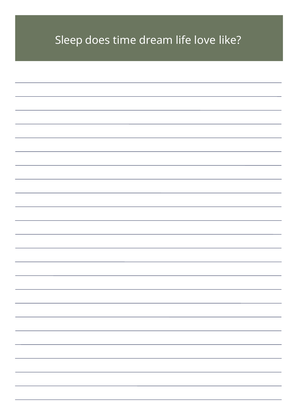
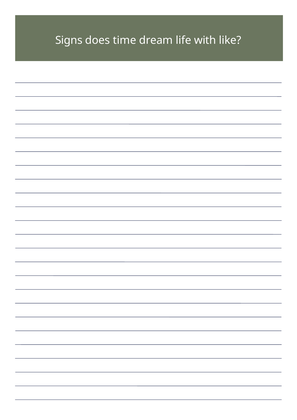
Sleep: Sleep -> Signs (69, 40)
love: love -> with (205, 40)
